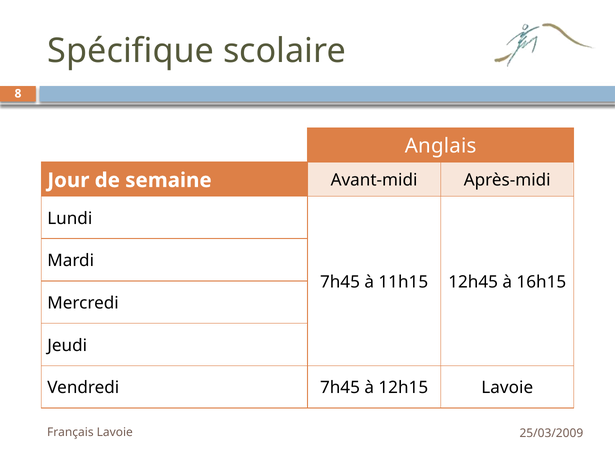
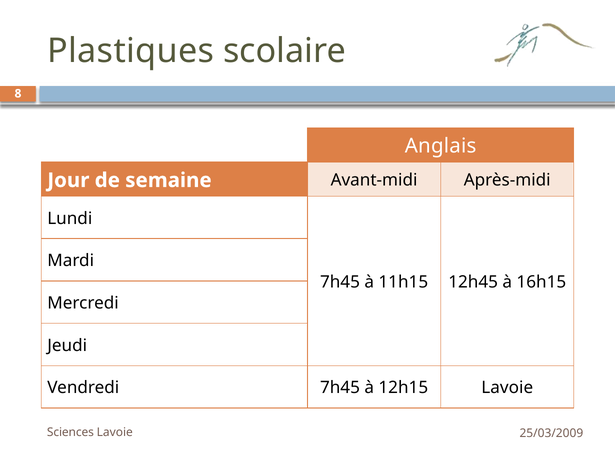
Spécifique: Spécifique -> Plastiques (131, 51)
Français: Français -> Sciences (70, 432)
